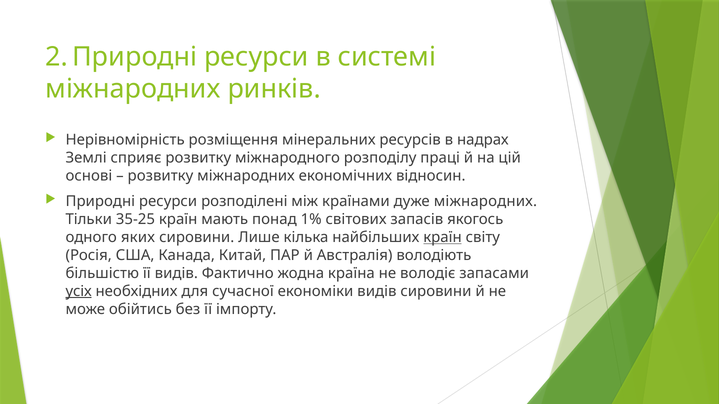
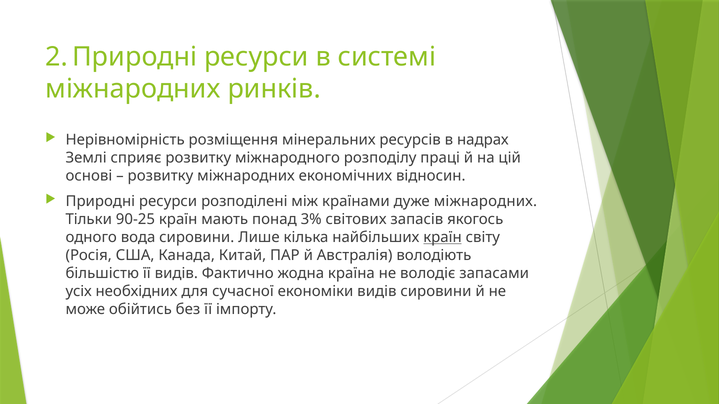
35-25: 35-25 -> 90-25 (135, 220)
1%: 1% -> 3% (311, 220)
яких: яких -> вода (138, 238)
усіх underline: present -> none (79, 292)
